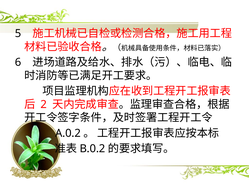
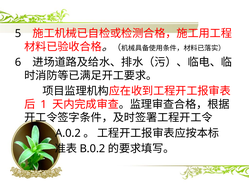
2: 2 -> 1 (44, 104)
